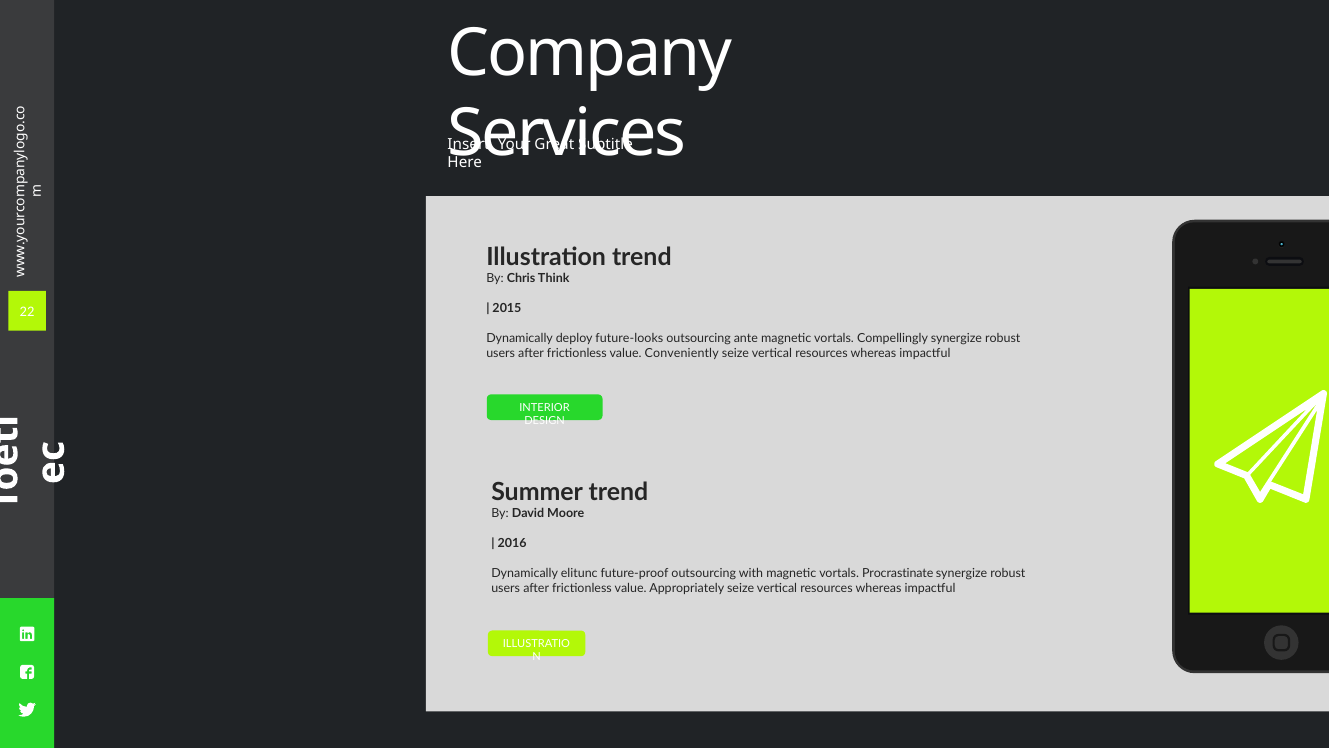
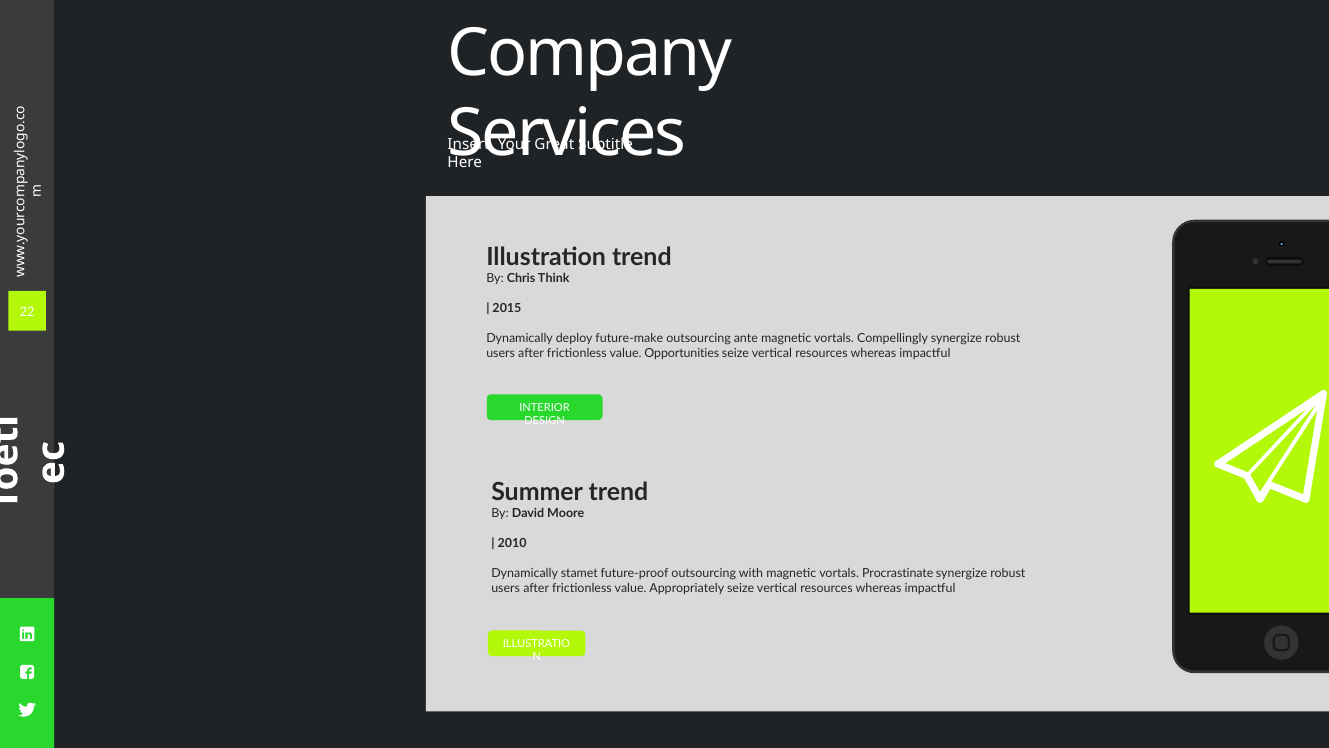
future-looks: future-looks -> future-make (629, 339)
Conveniently: Conveniently -> Opportunities (682, 354)
2016: 2016 -> 2010 (512, 544)
elitunc: elitunc -> stamet (579, 574)
